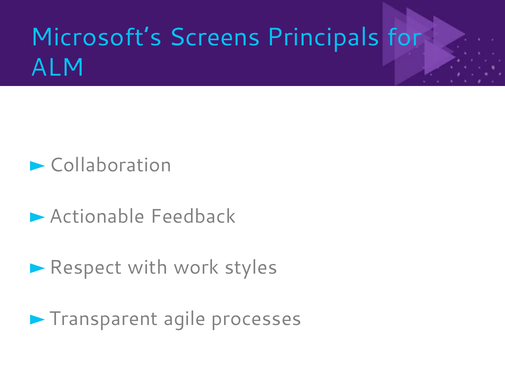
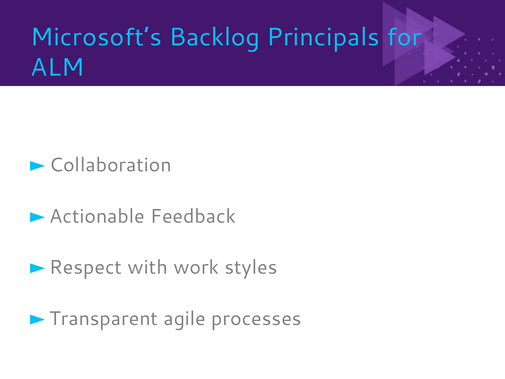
Screens: Screens -> Backlog (215, 37)
